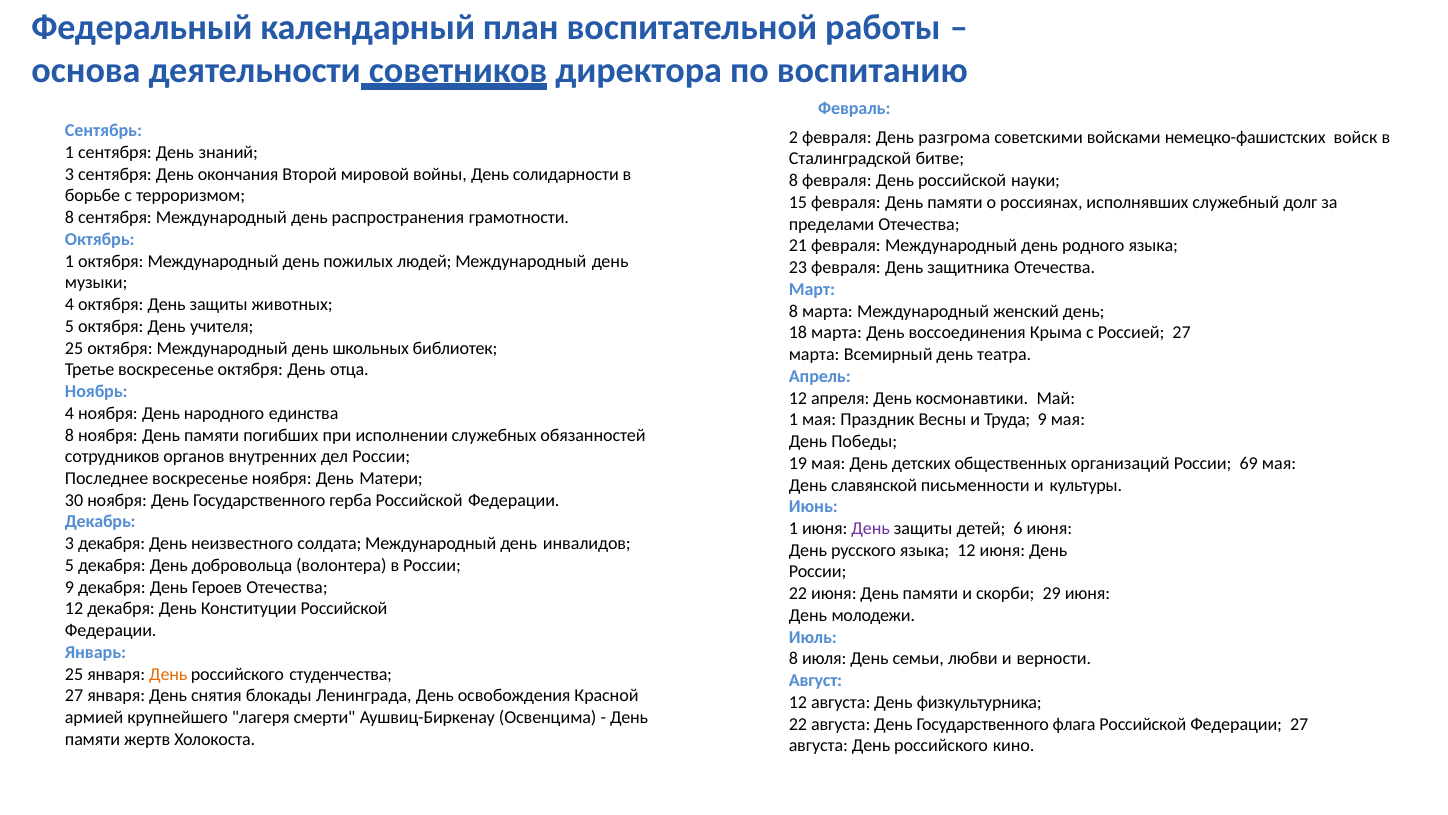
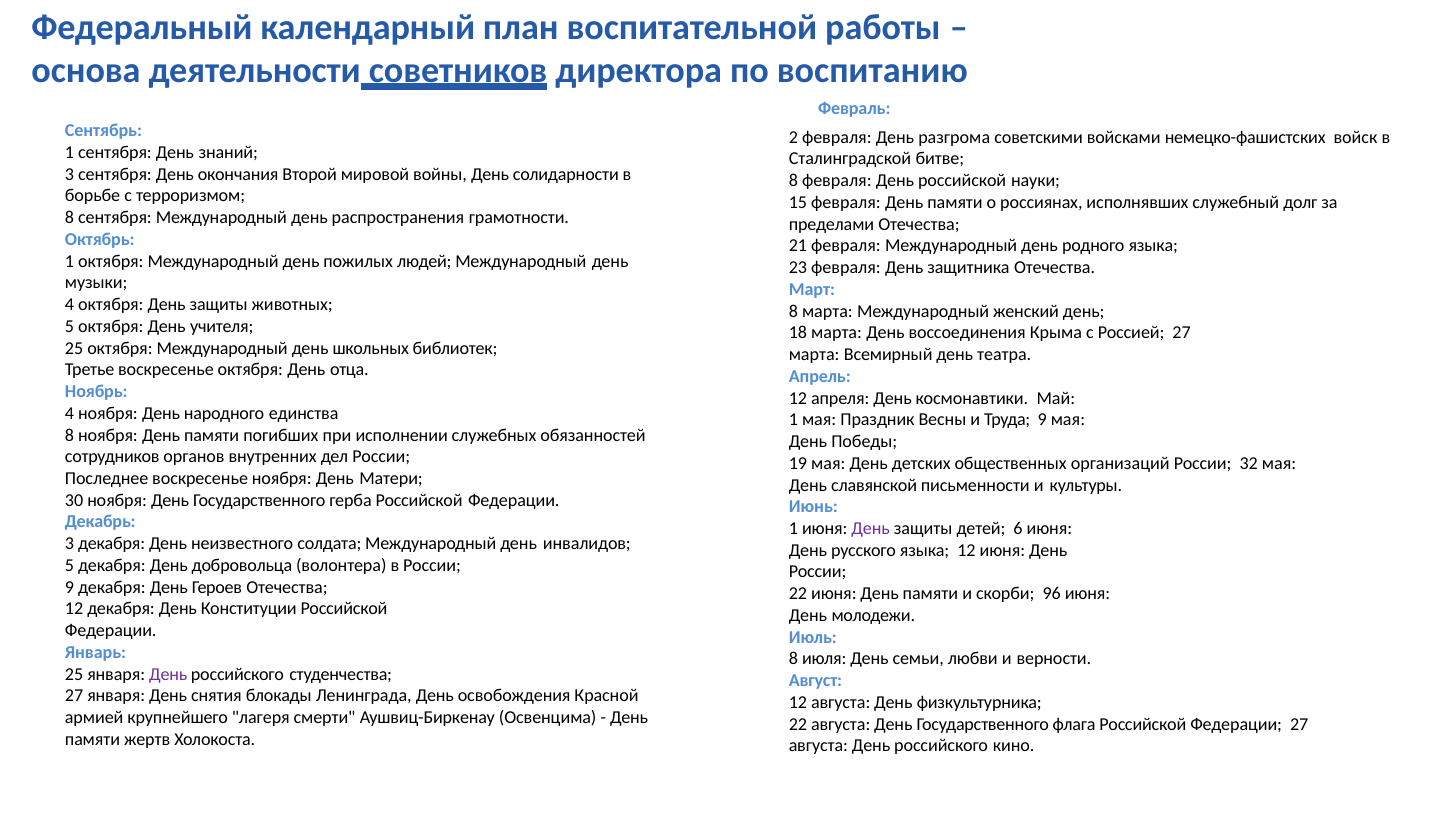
69: 69 -> 32 (1249, 463)
29: 29 -> 96 (1052, 593)
День colour: orange -> purple (168, 674)
